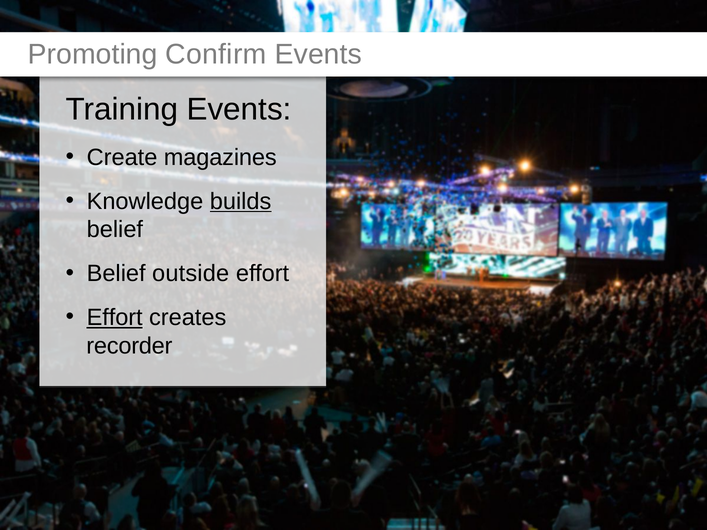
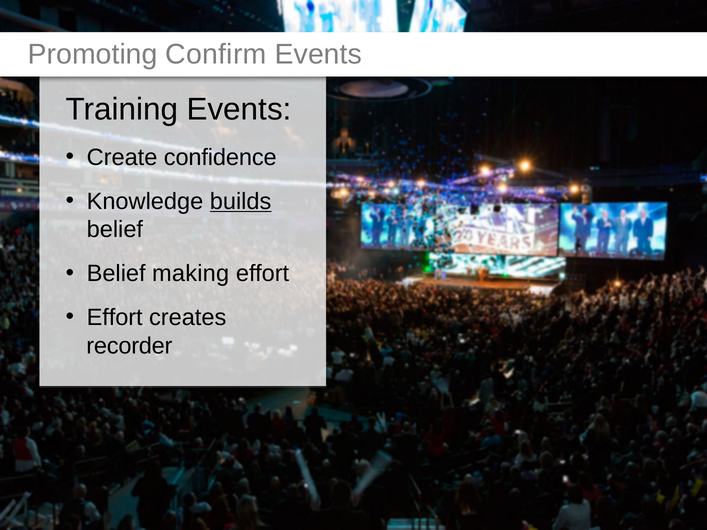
magazines: magazines -> confidence (220, 157)
outside: outside -> making (191, 274)
Effort underline: present -> none (115, 318)
